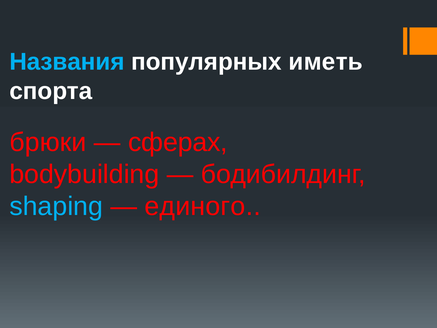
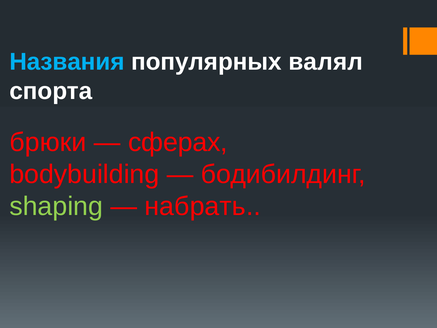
иметь: иметь -> валял (326, 62)
shaping colour: light blue -> light green (56, 206)
единого: единого -> набрать (203, 206)
